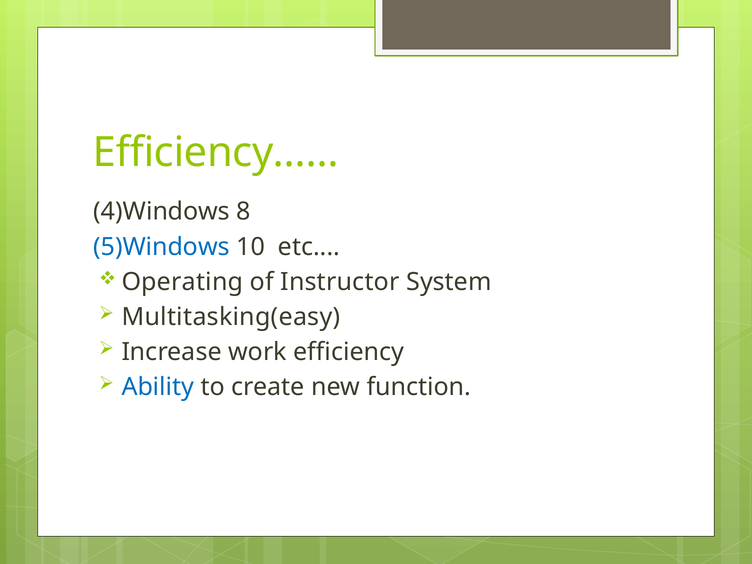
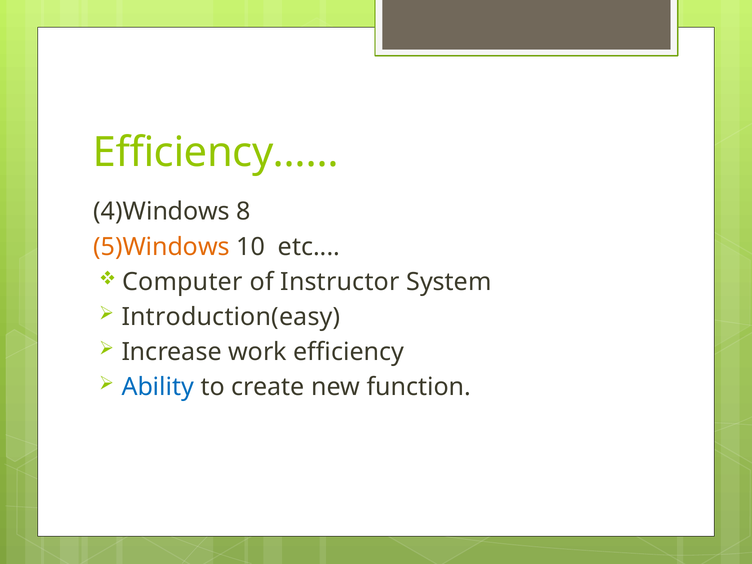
5)Windows colour: blue -> orange (162, 247)
Operating: Operating -> Computer (182, 282)
Multitasking(easy: Multitasking(easy -> Introduction(easy (231, 317)
